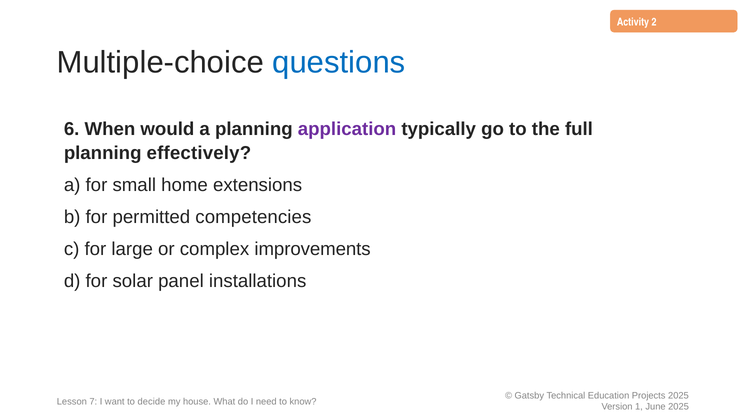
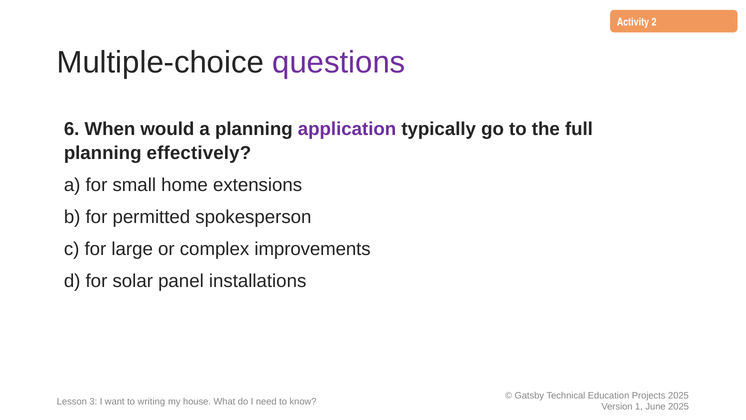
questions colour: blue -> purple (339, 63)
competencies: competencies -> spokesperson (253, 217)
7: 7 -> 3 (93, 401)
decide: decide -> writing (151, 401)
